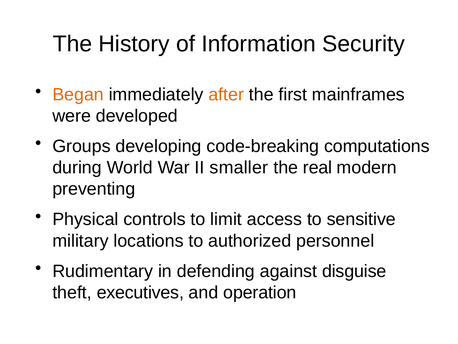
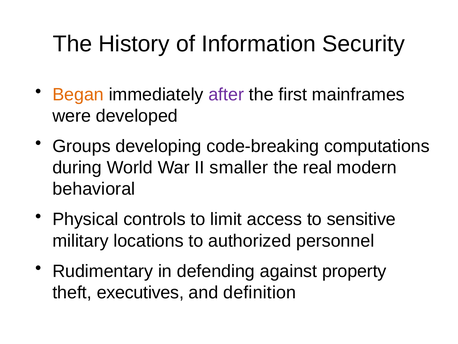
after colour: orange -> purple (226, 94)
preventing: preventing -> behavioral (94, 189)
disguise: disguise -> property (354, 271)
operation: operation -> definition (260, 292)
